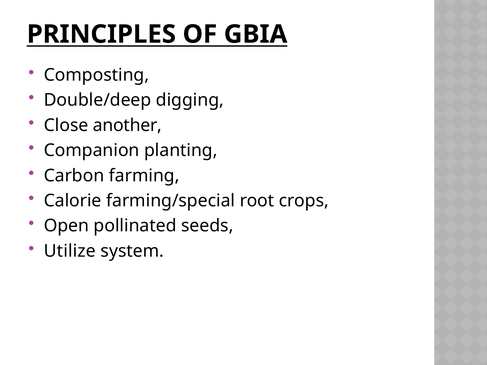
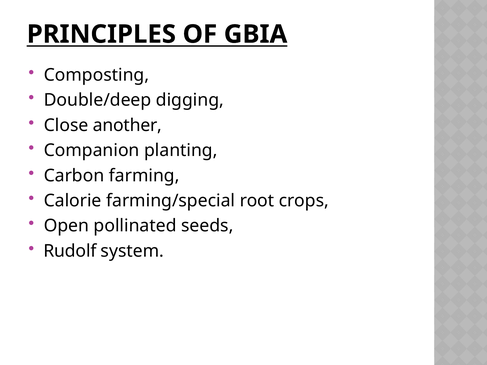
Utilize: Utilize -> Rudolf (70, 251)
